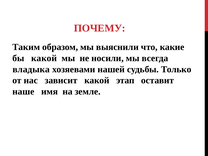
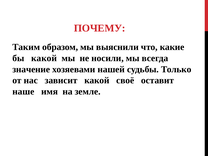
владыка: владыка -> значение (31, 69)
этап: этап -> своё (125, 80)
